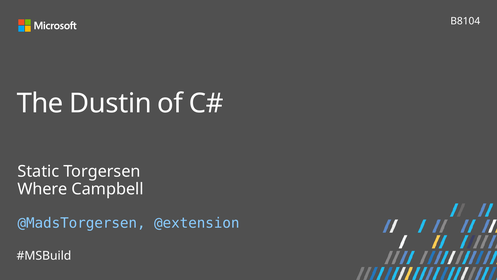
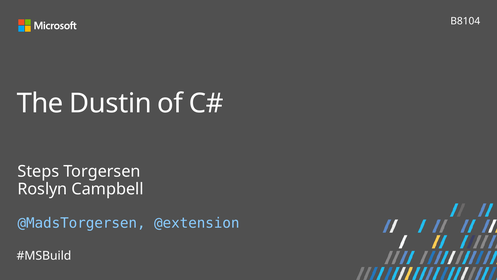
Static: Static -> Steps (38, 171)
Where: Where -> Roslyn (42, 189)
